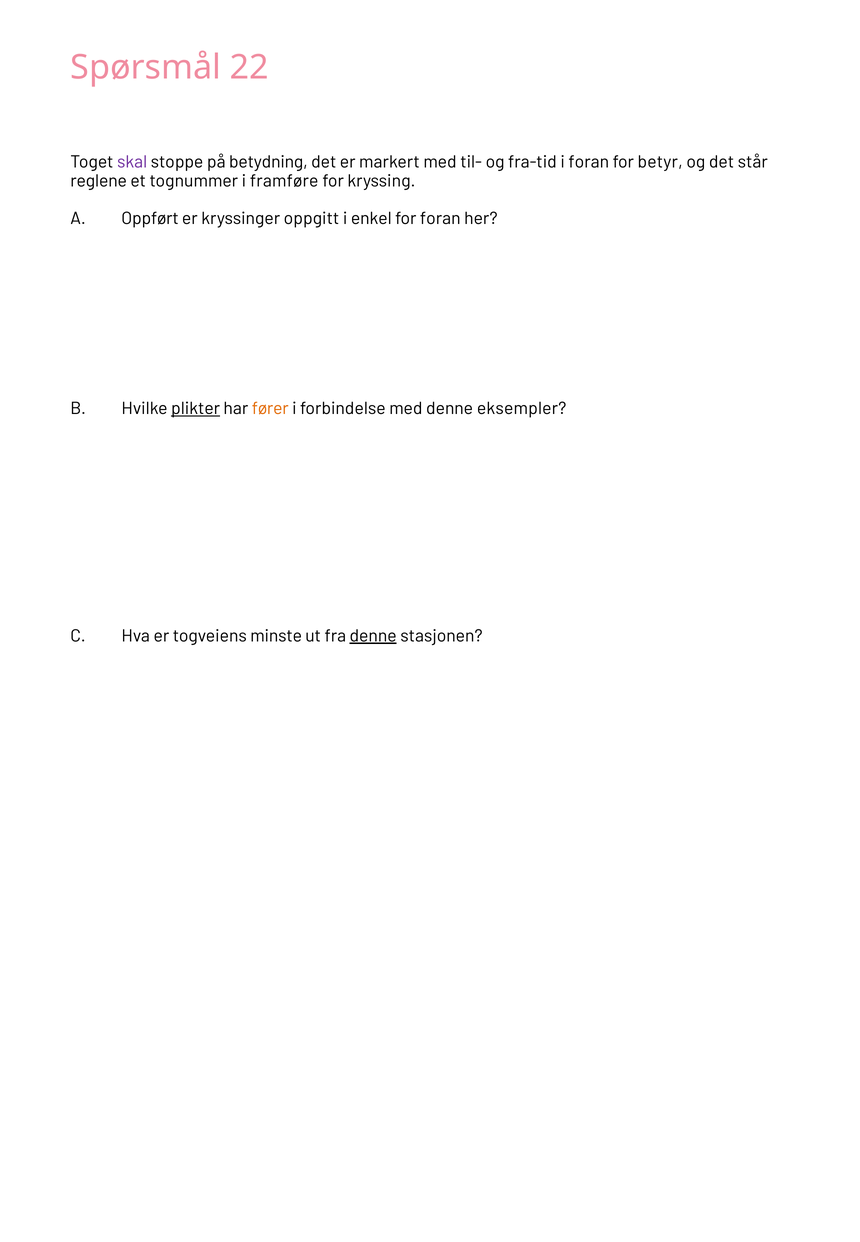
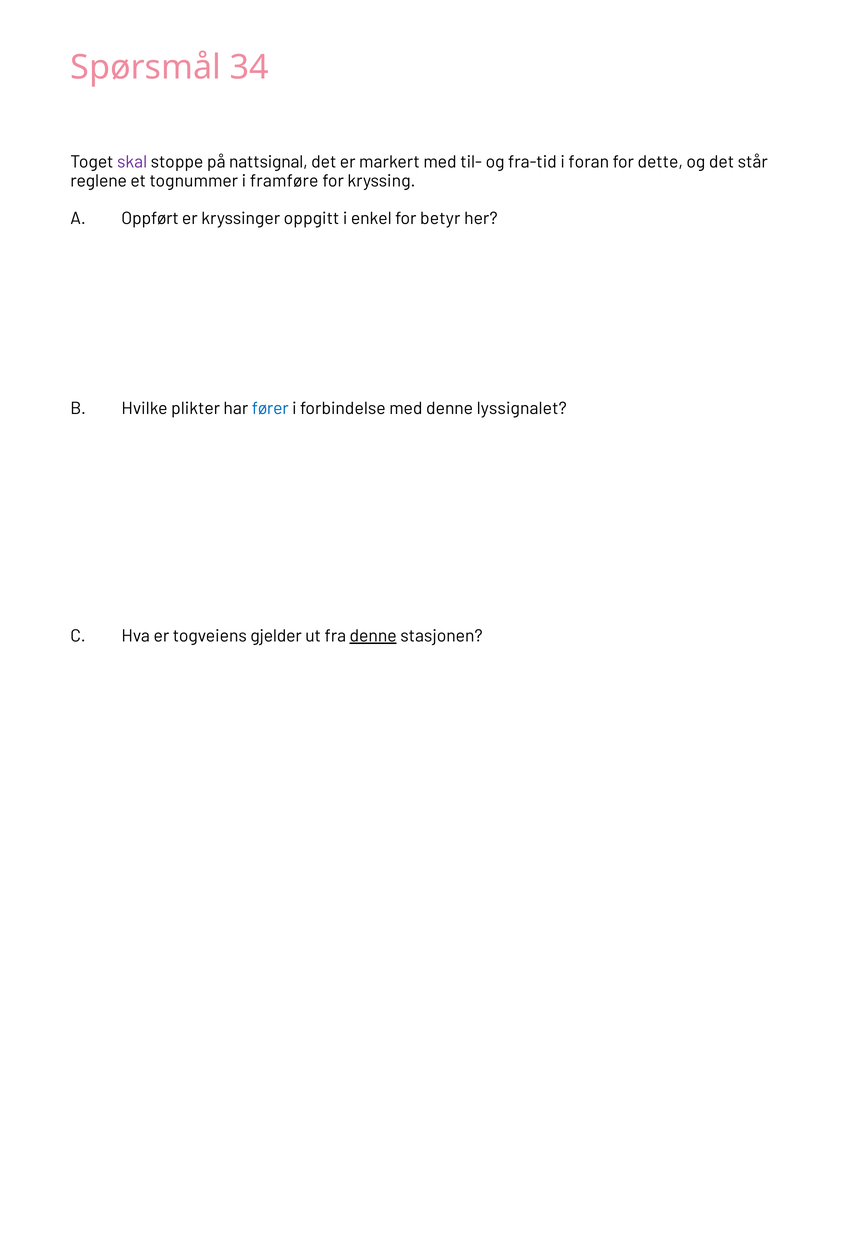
22: 22 -> 34 (249, 67)
betydning: betydning -> nattsignal (268, 162)
betyr: betyr -> dette (660, 162)
for foran: foran -> betyr (440, 219)
plikter underline: present -> none (196, 408)
fører colour: orange -> blue (270, 408)
eksempler: eksempler -> lyssignalet (522, 408)
minste: minste -> gjelder (276, 636)
